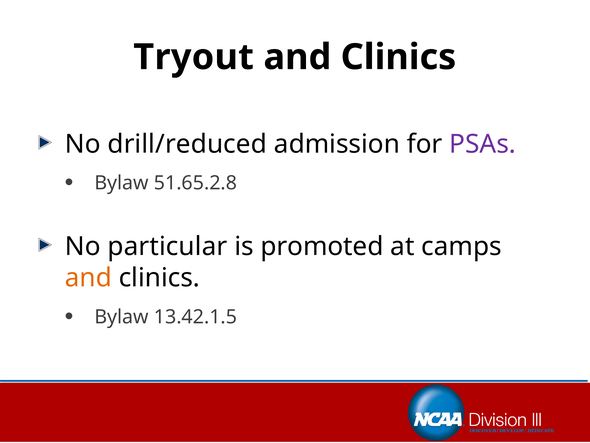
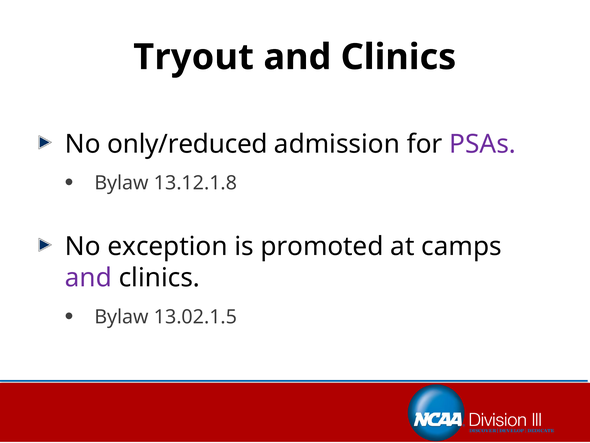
drill/reduced: drill/reduced -> only/reduced (187, 144)
51.65.2.8: 51.65.2.8 -> 13.12.1.8 (195, 183)
particular: particular -> exception (168, 246)
and colour: orange -> purple (88, 278)
13.42.1.5: 13.42.1.5 -> 13.02.1.5 (195, 317)
